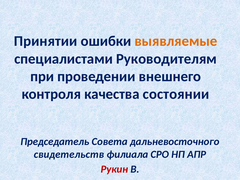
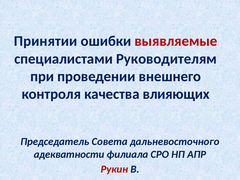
выявляемые colour: orange -> red (176, 41)
состоянии: состоянии -> влияющих (176, 94)
свидетельств: свидетельств -> адекватности (69, 154)
